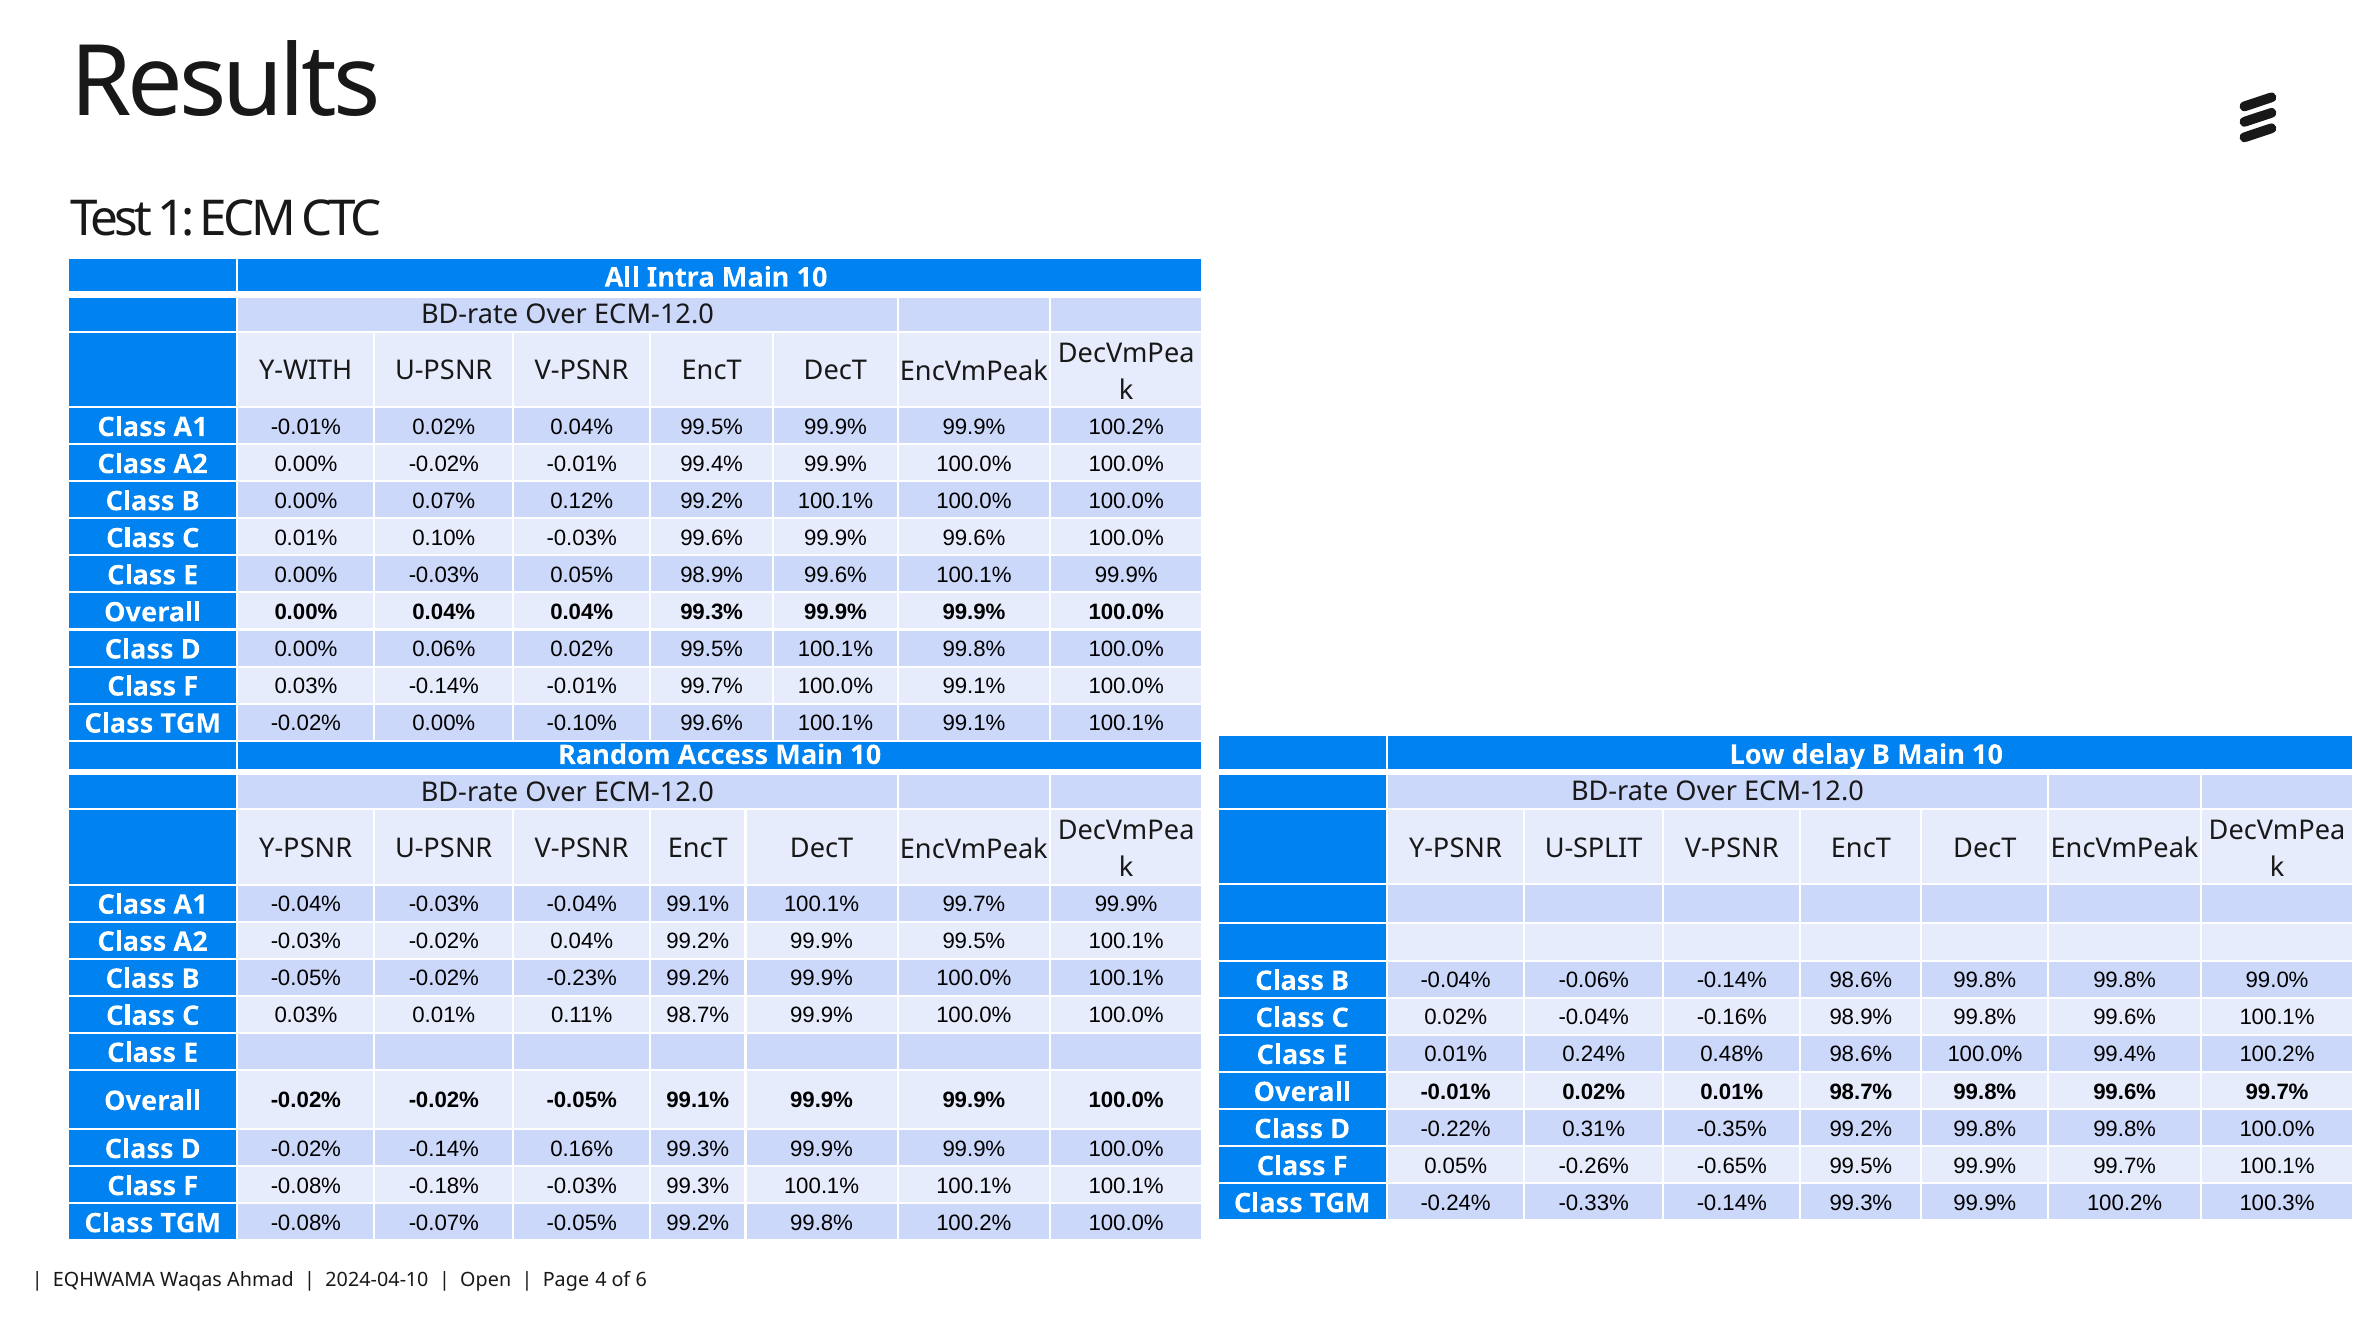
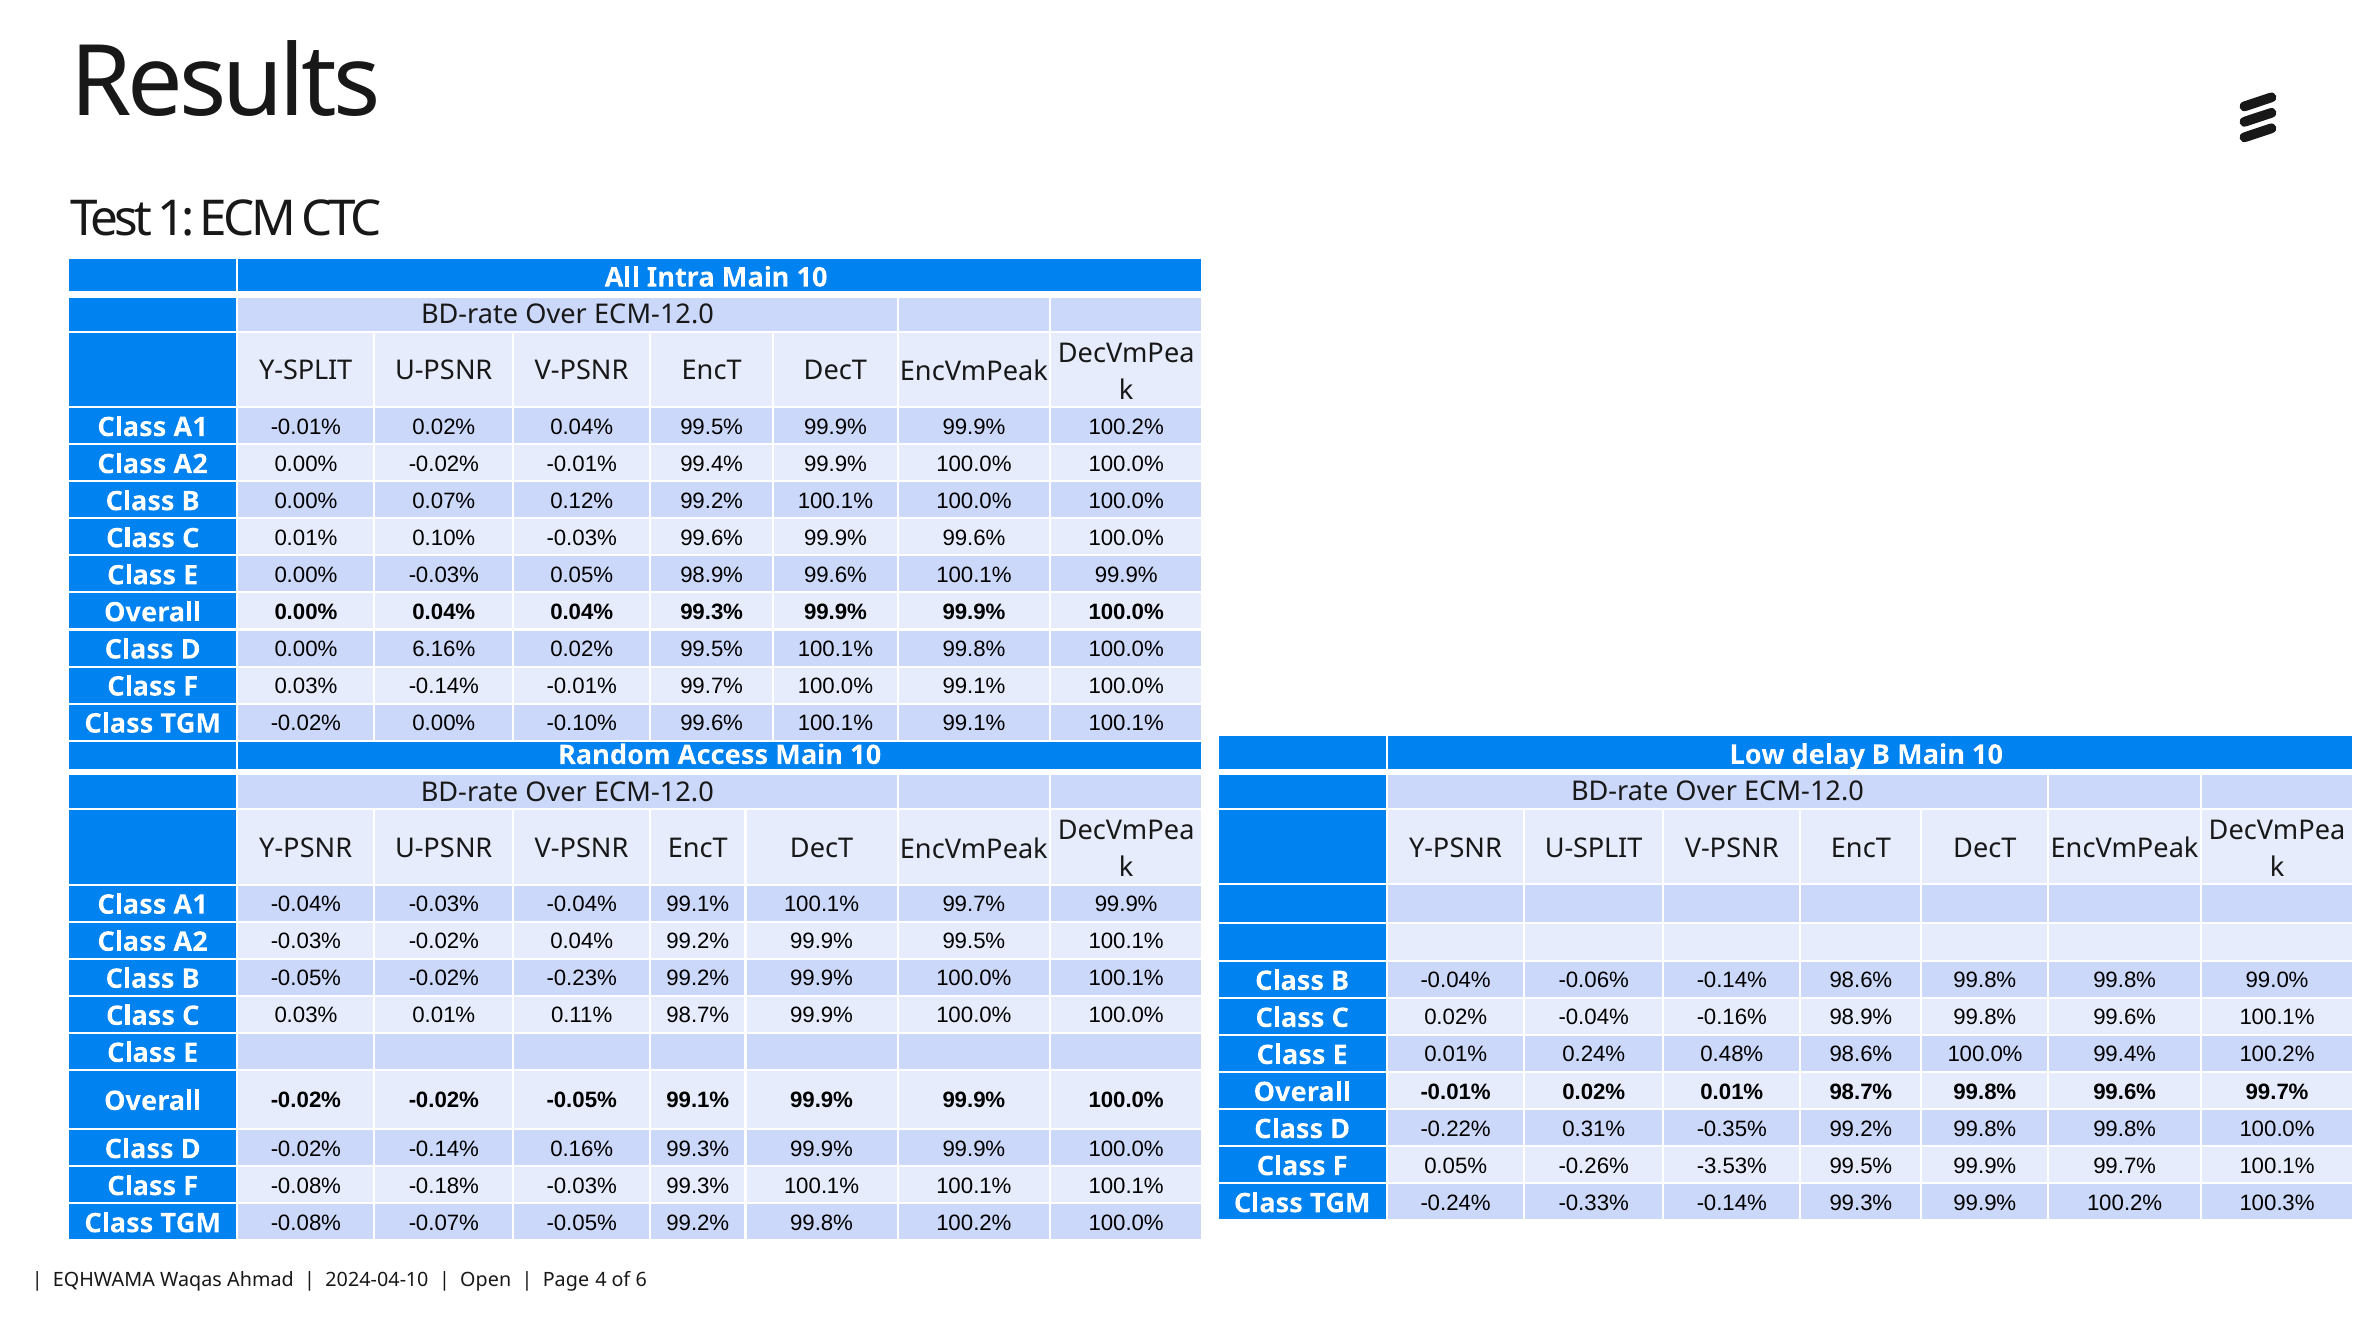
Y-WITH: Y-WITH -> Y-SPLIT (306, 371)
0.06%: 0.06% -> 6.16% (444, 649)
-0.65%: -0.65% -> -3.53% (1732, 1166)
